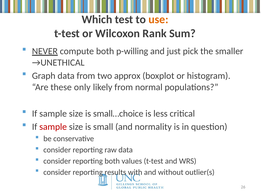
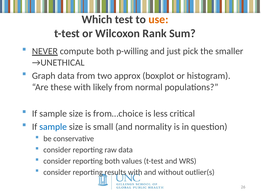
these only: only -> with (82, 87)
small…choice: small…choice -> from…choice (118, 113)
sample colour: red -> blue (53, 127)
